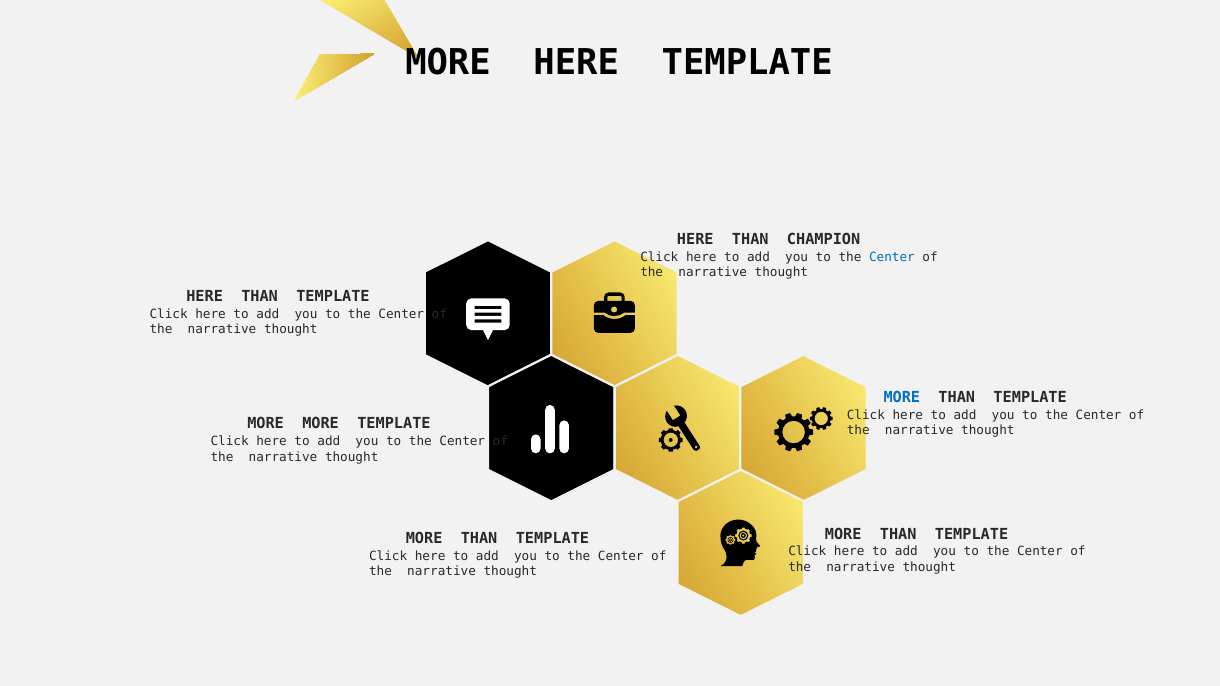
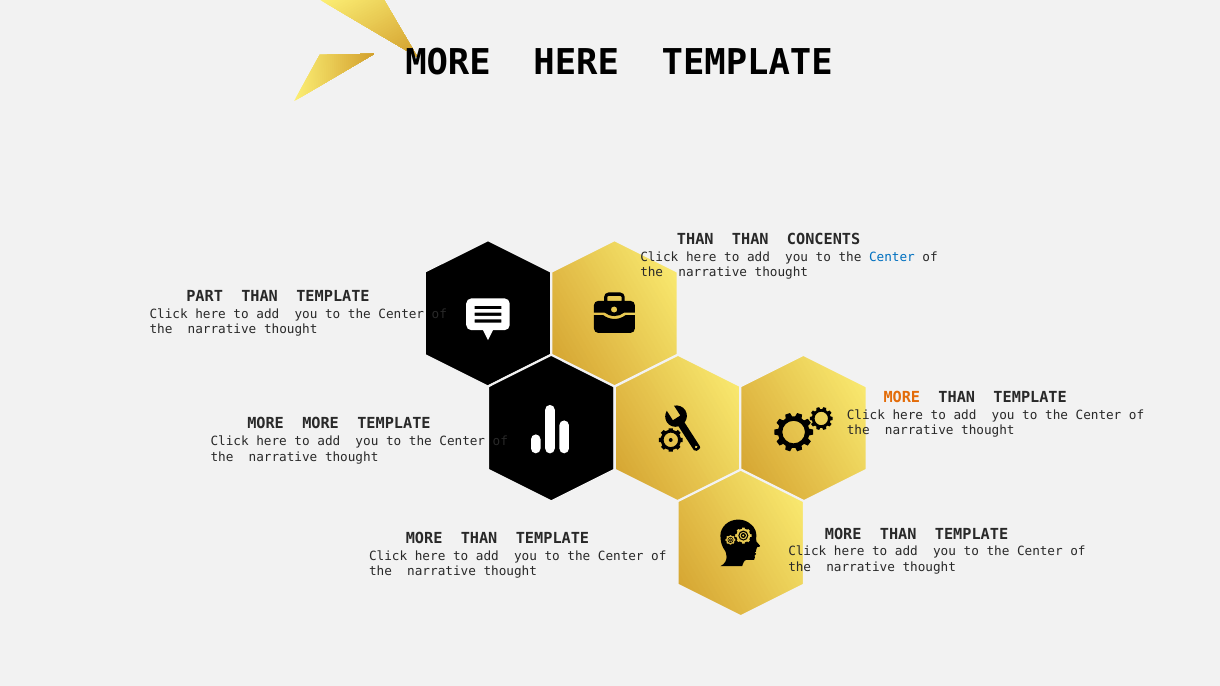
HERE: HERE -> THAN (695, 240)
CHAMPION: CHAMPION -> CONCENTS (824, 240)
HERE: HERE -> PART (205, 296)
MORE colour: blue -> orange (902, 398)
